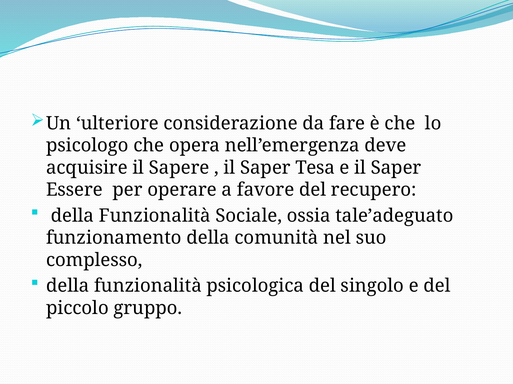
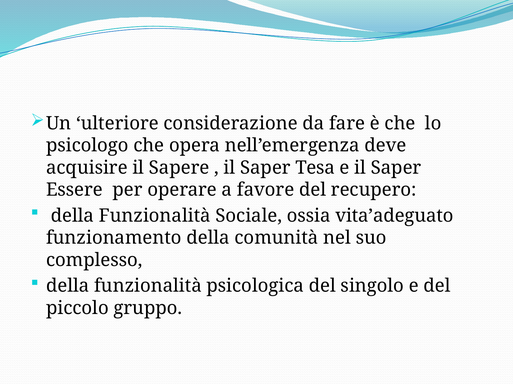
tale’adeguato: tale’adeguato -> vita’adeguato (394, 216)
